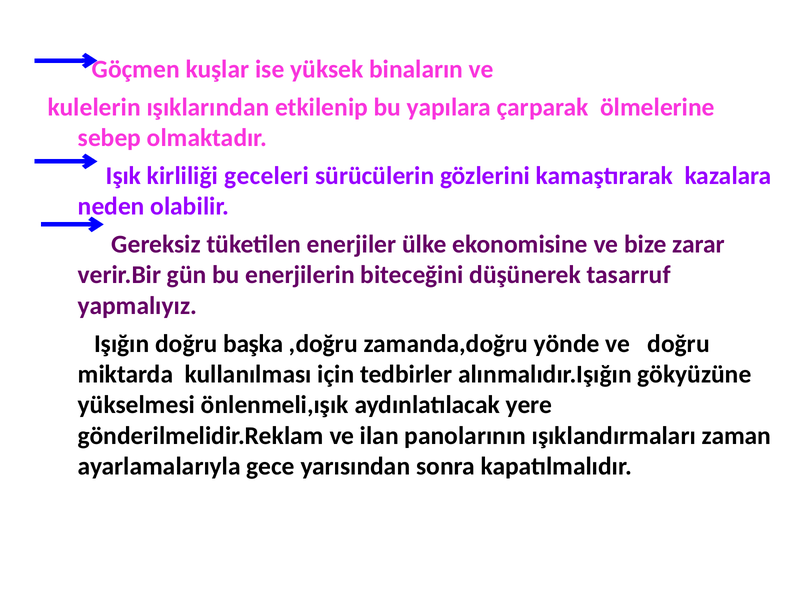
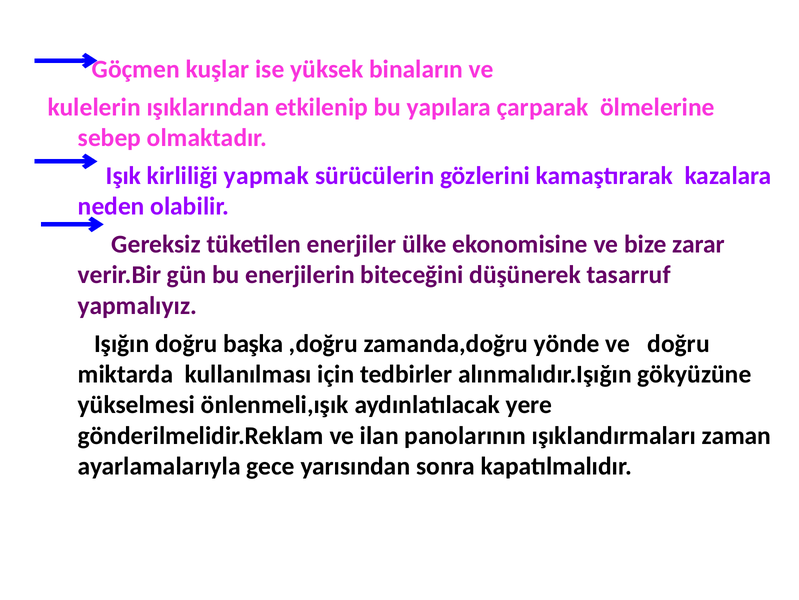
geceleri: geceleri -> yapmak (266, 176)
